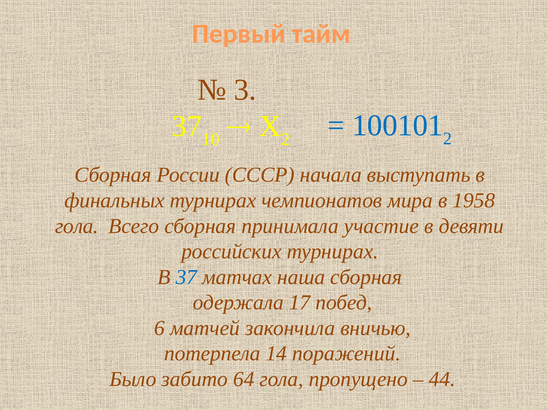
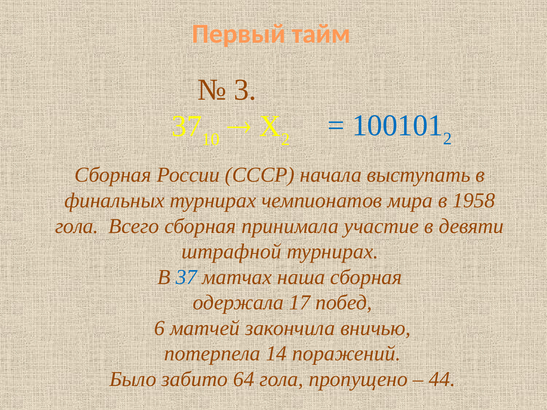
российских: российских -> штрафной (231, 252)
